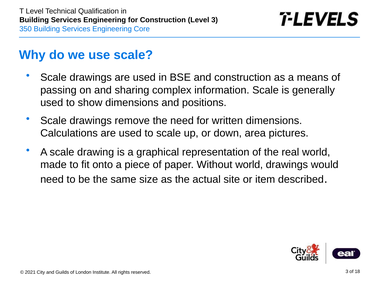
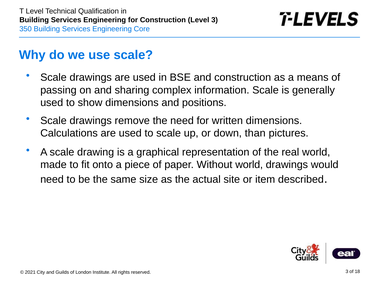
area: area -> than (255, 133)
